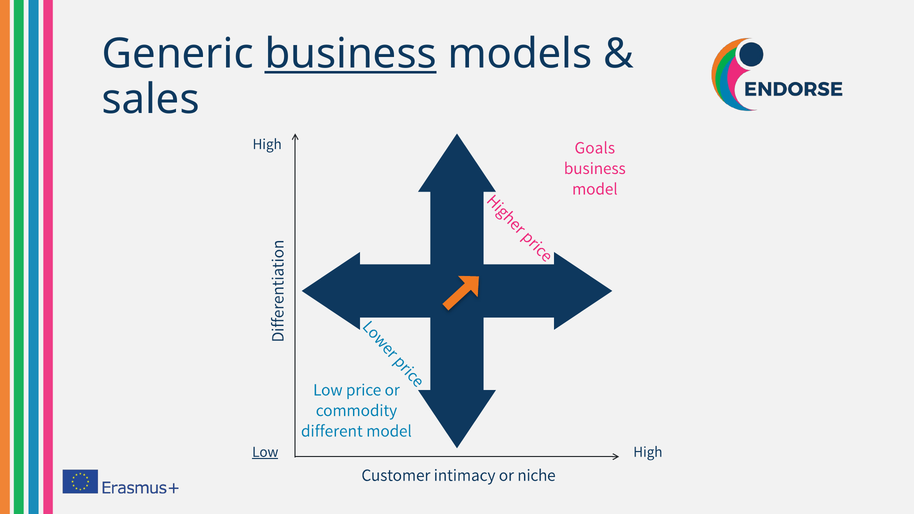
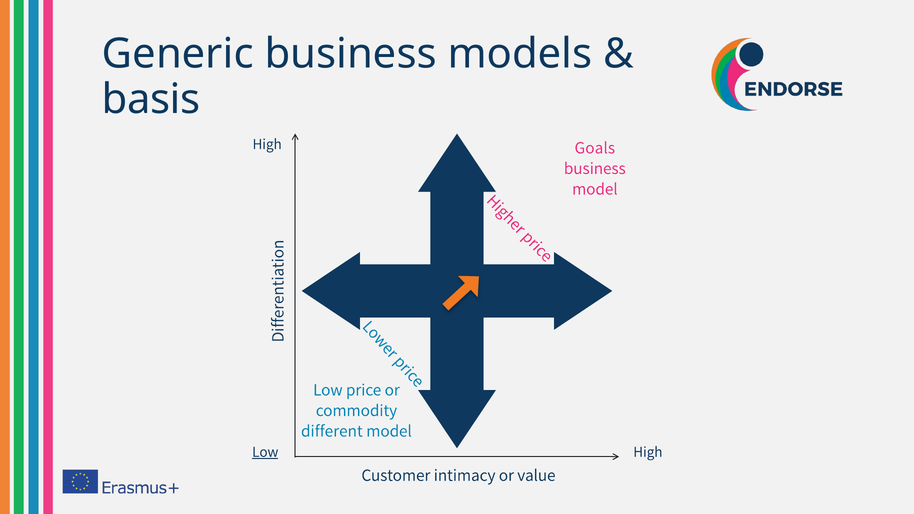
business underline: present -> none (351, 54)
sales: sales -> basis (151, 99)
niche: niche -> value (536, 475)
